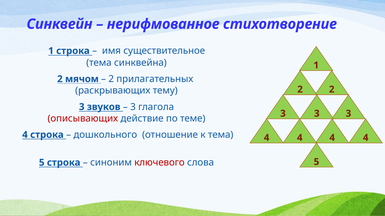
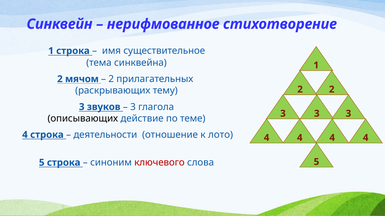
описывающих colour: red -> black (83, 119)
дошкольного: дошкольного -> деятельности (105, 135)
к тема: тема -> лото (221, 135)
